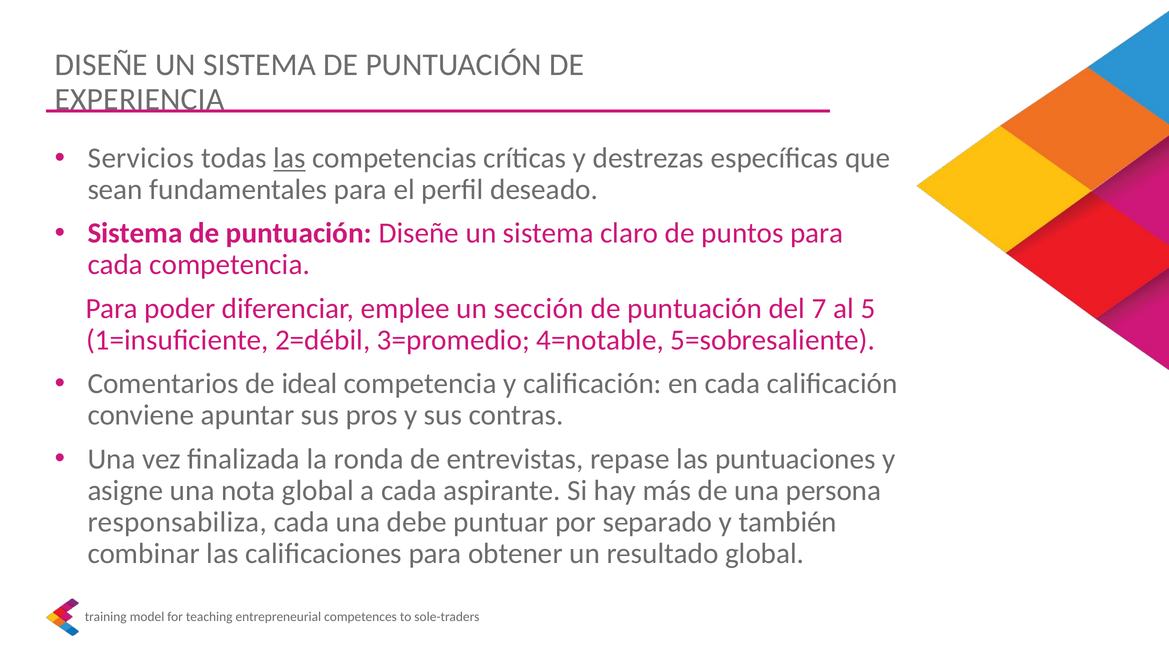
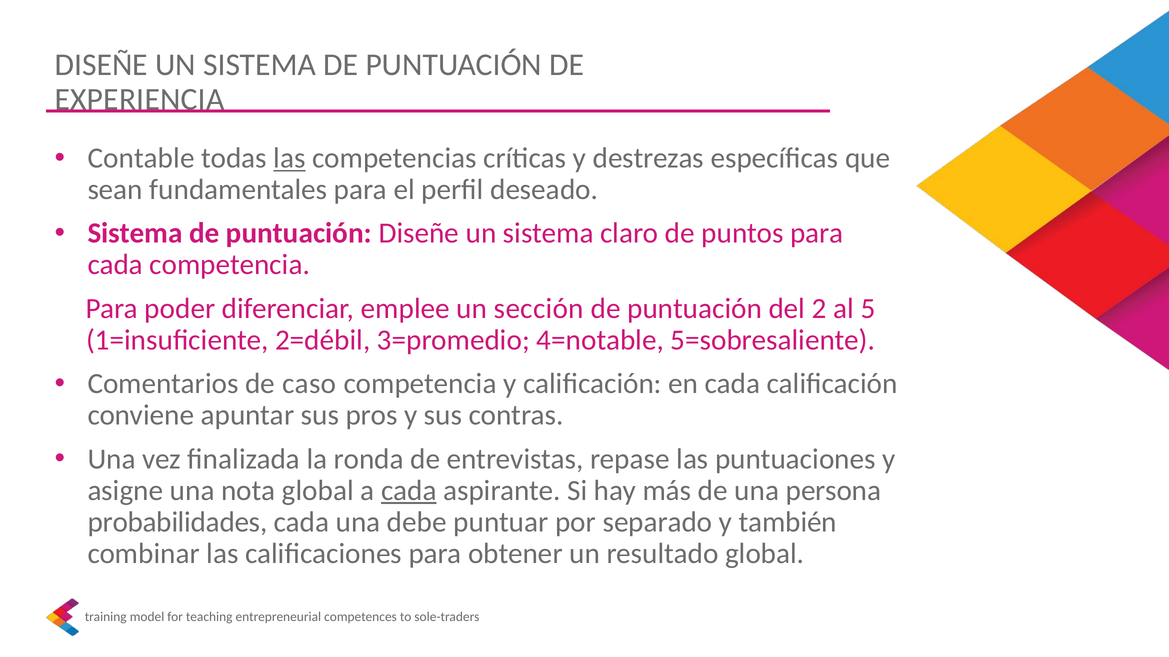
Servicios: Servicios -> Contable (141, 158)
7: 7 -> 2 (819, 309)
ideal: ideal -> caso (309, 384)
cada underline: none -> present (409, 491)
responsabiliza: responsabiliza -> probabilidades (177, 522)
